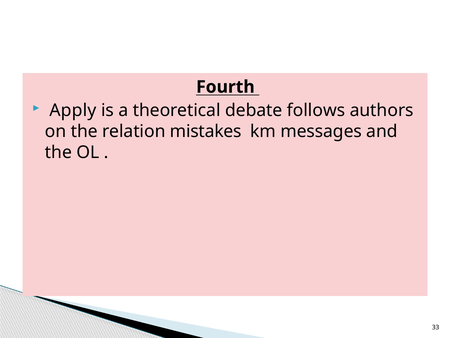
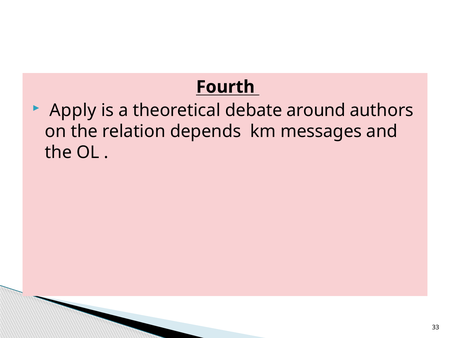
follows: follows -> around (316, 110)
mistakes: mistakes -> depends (206, 131)
